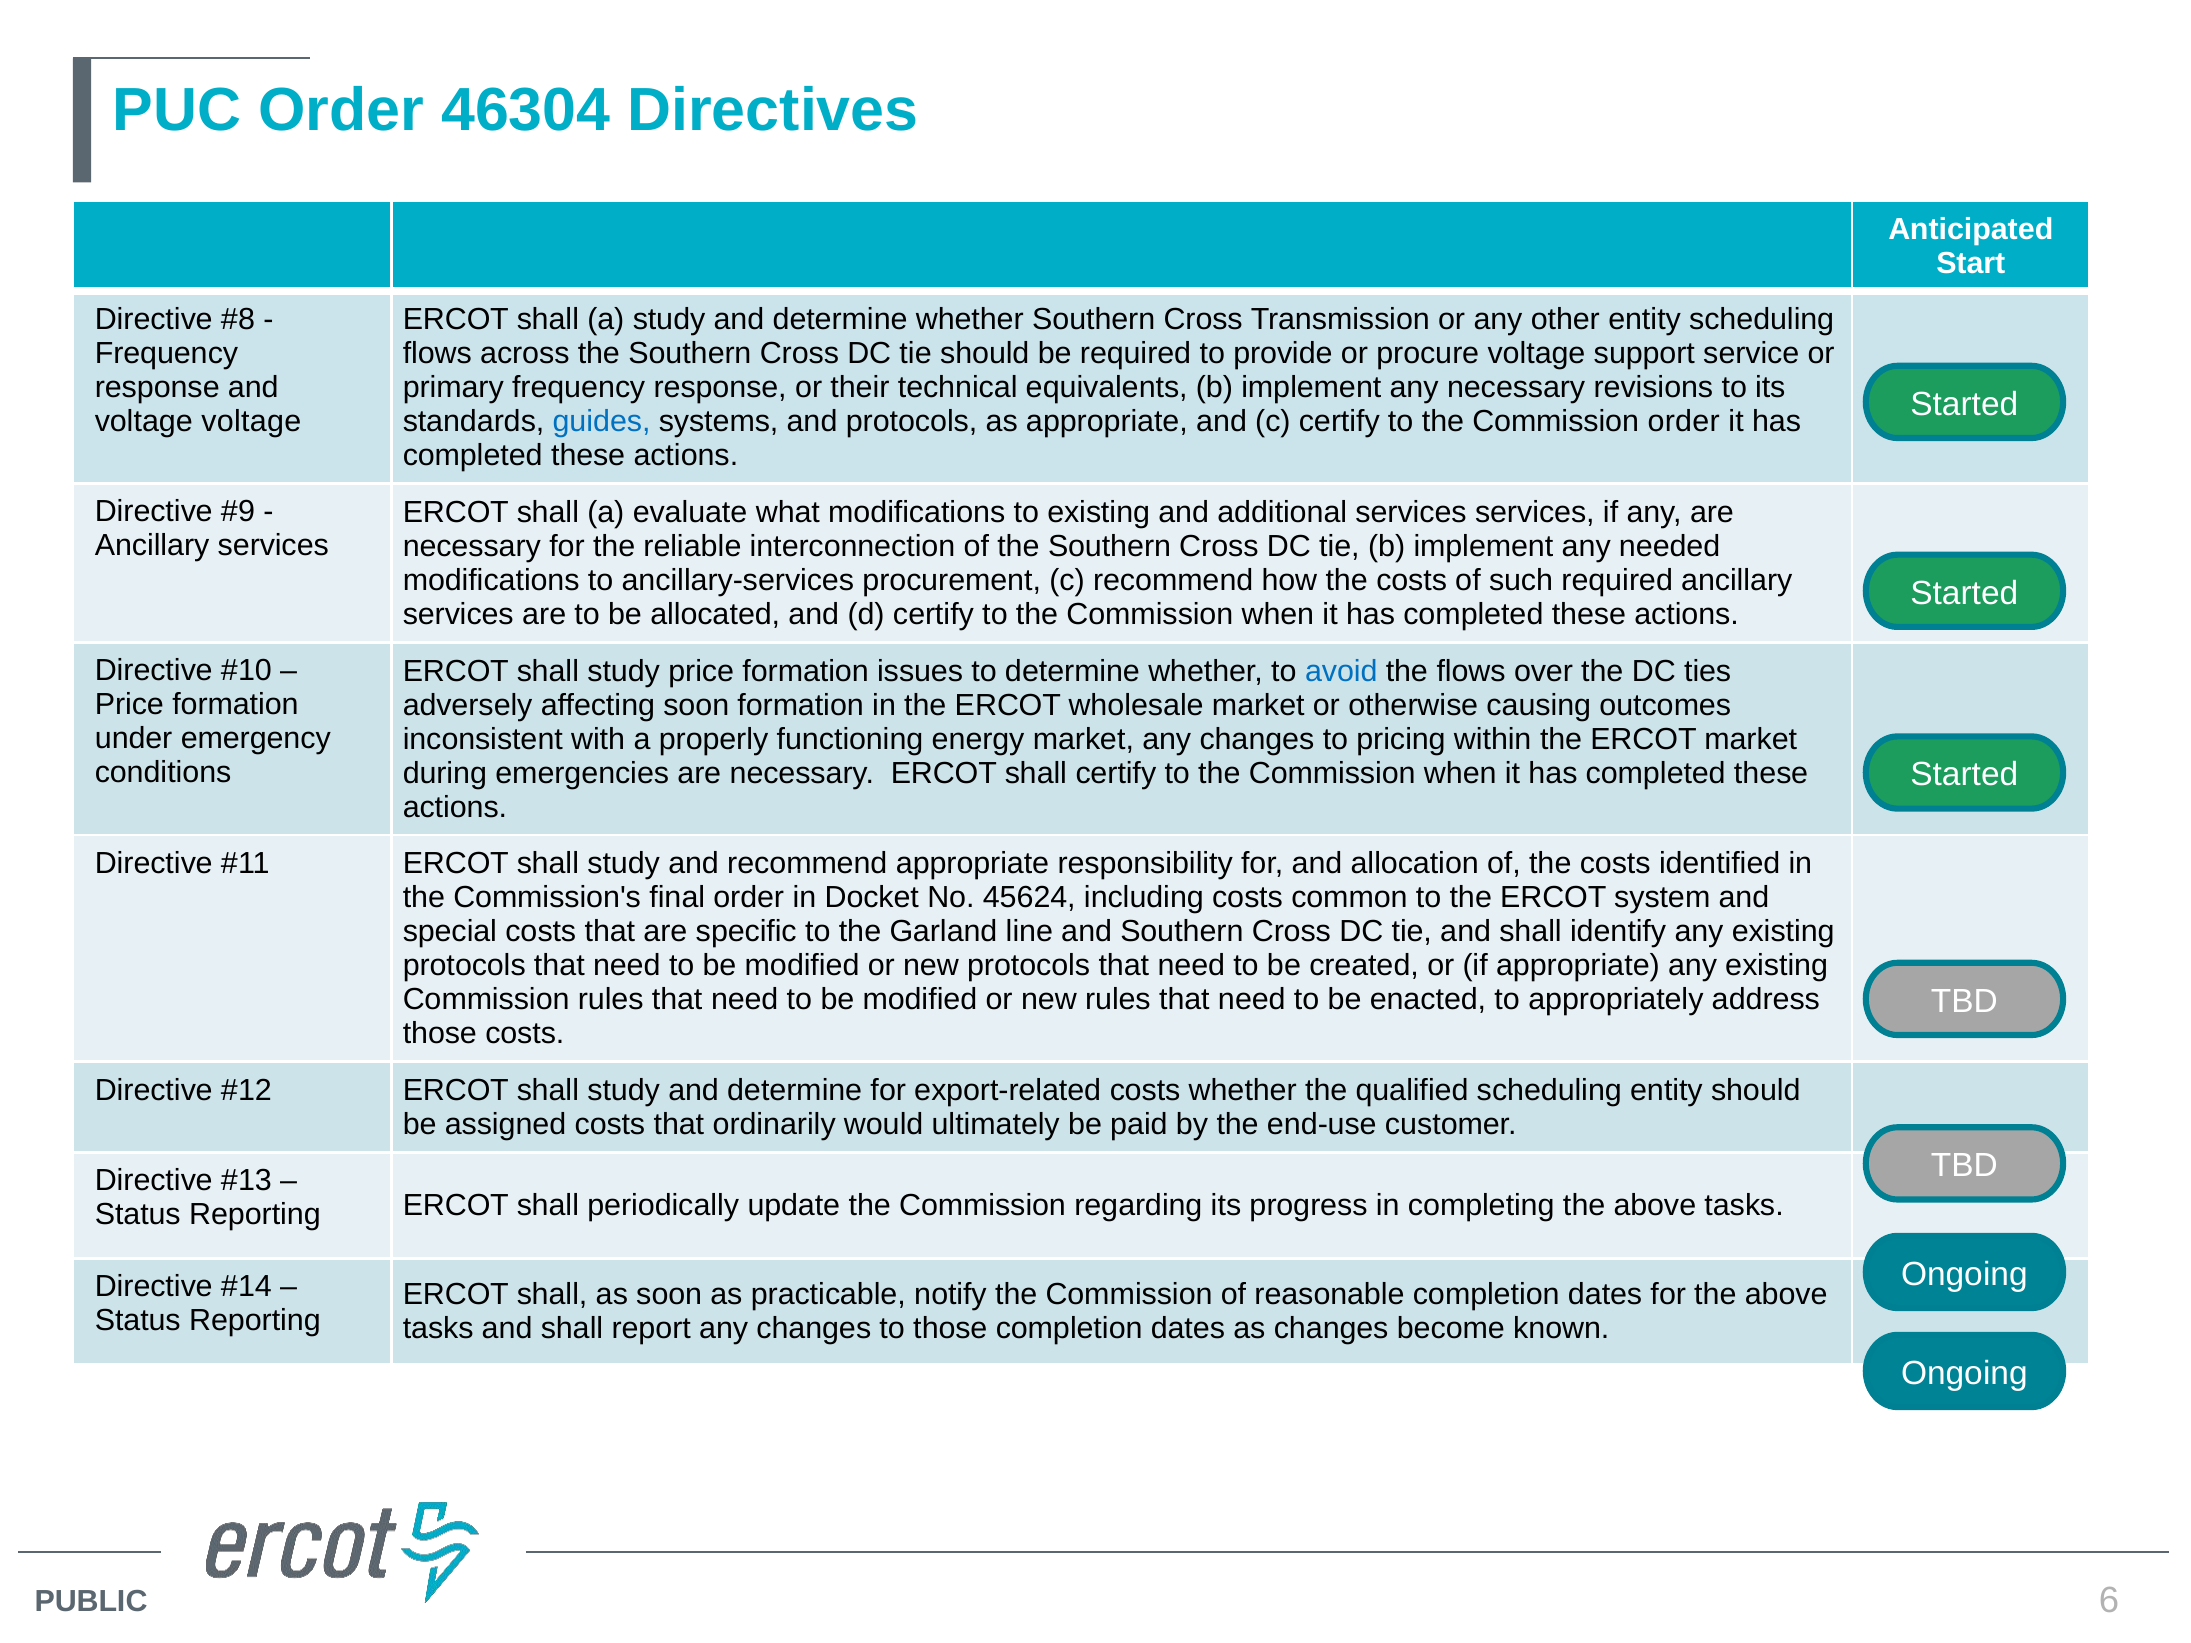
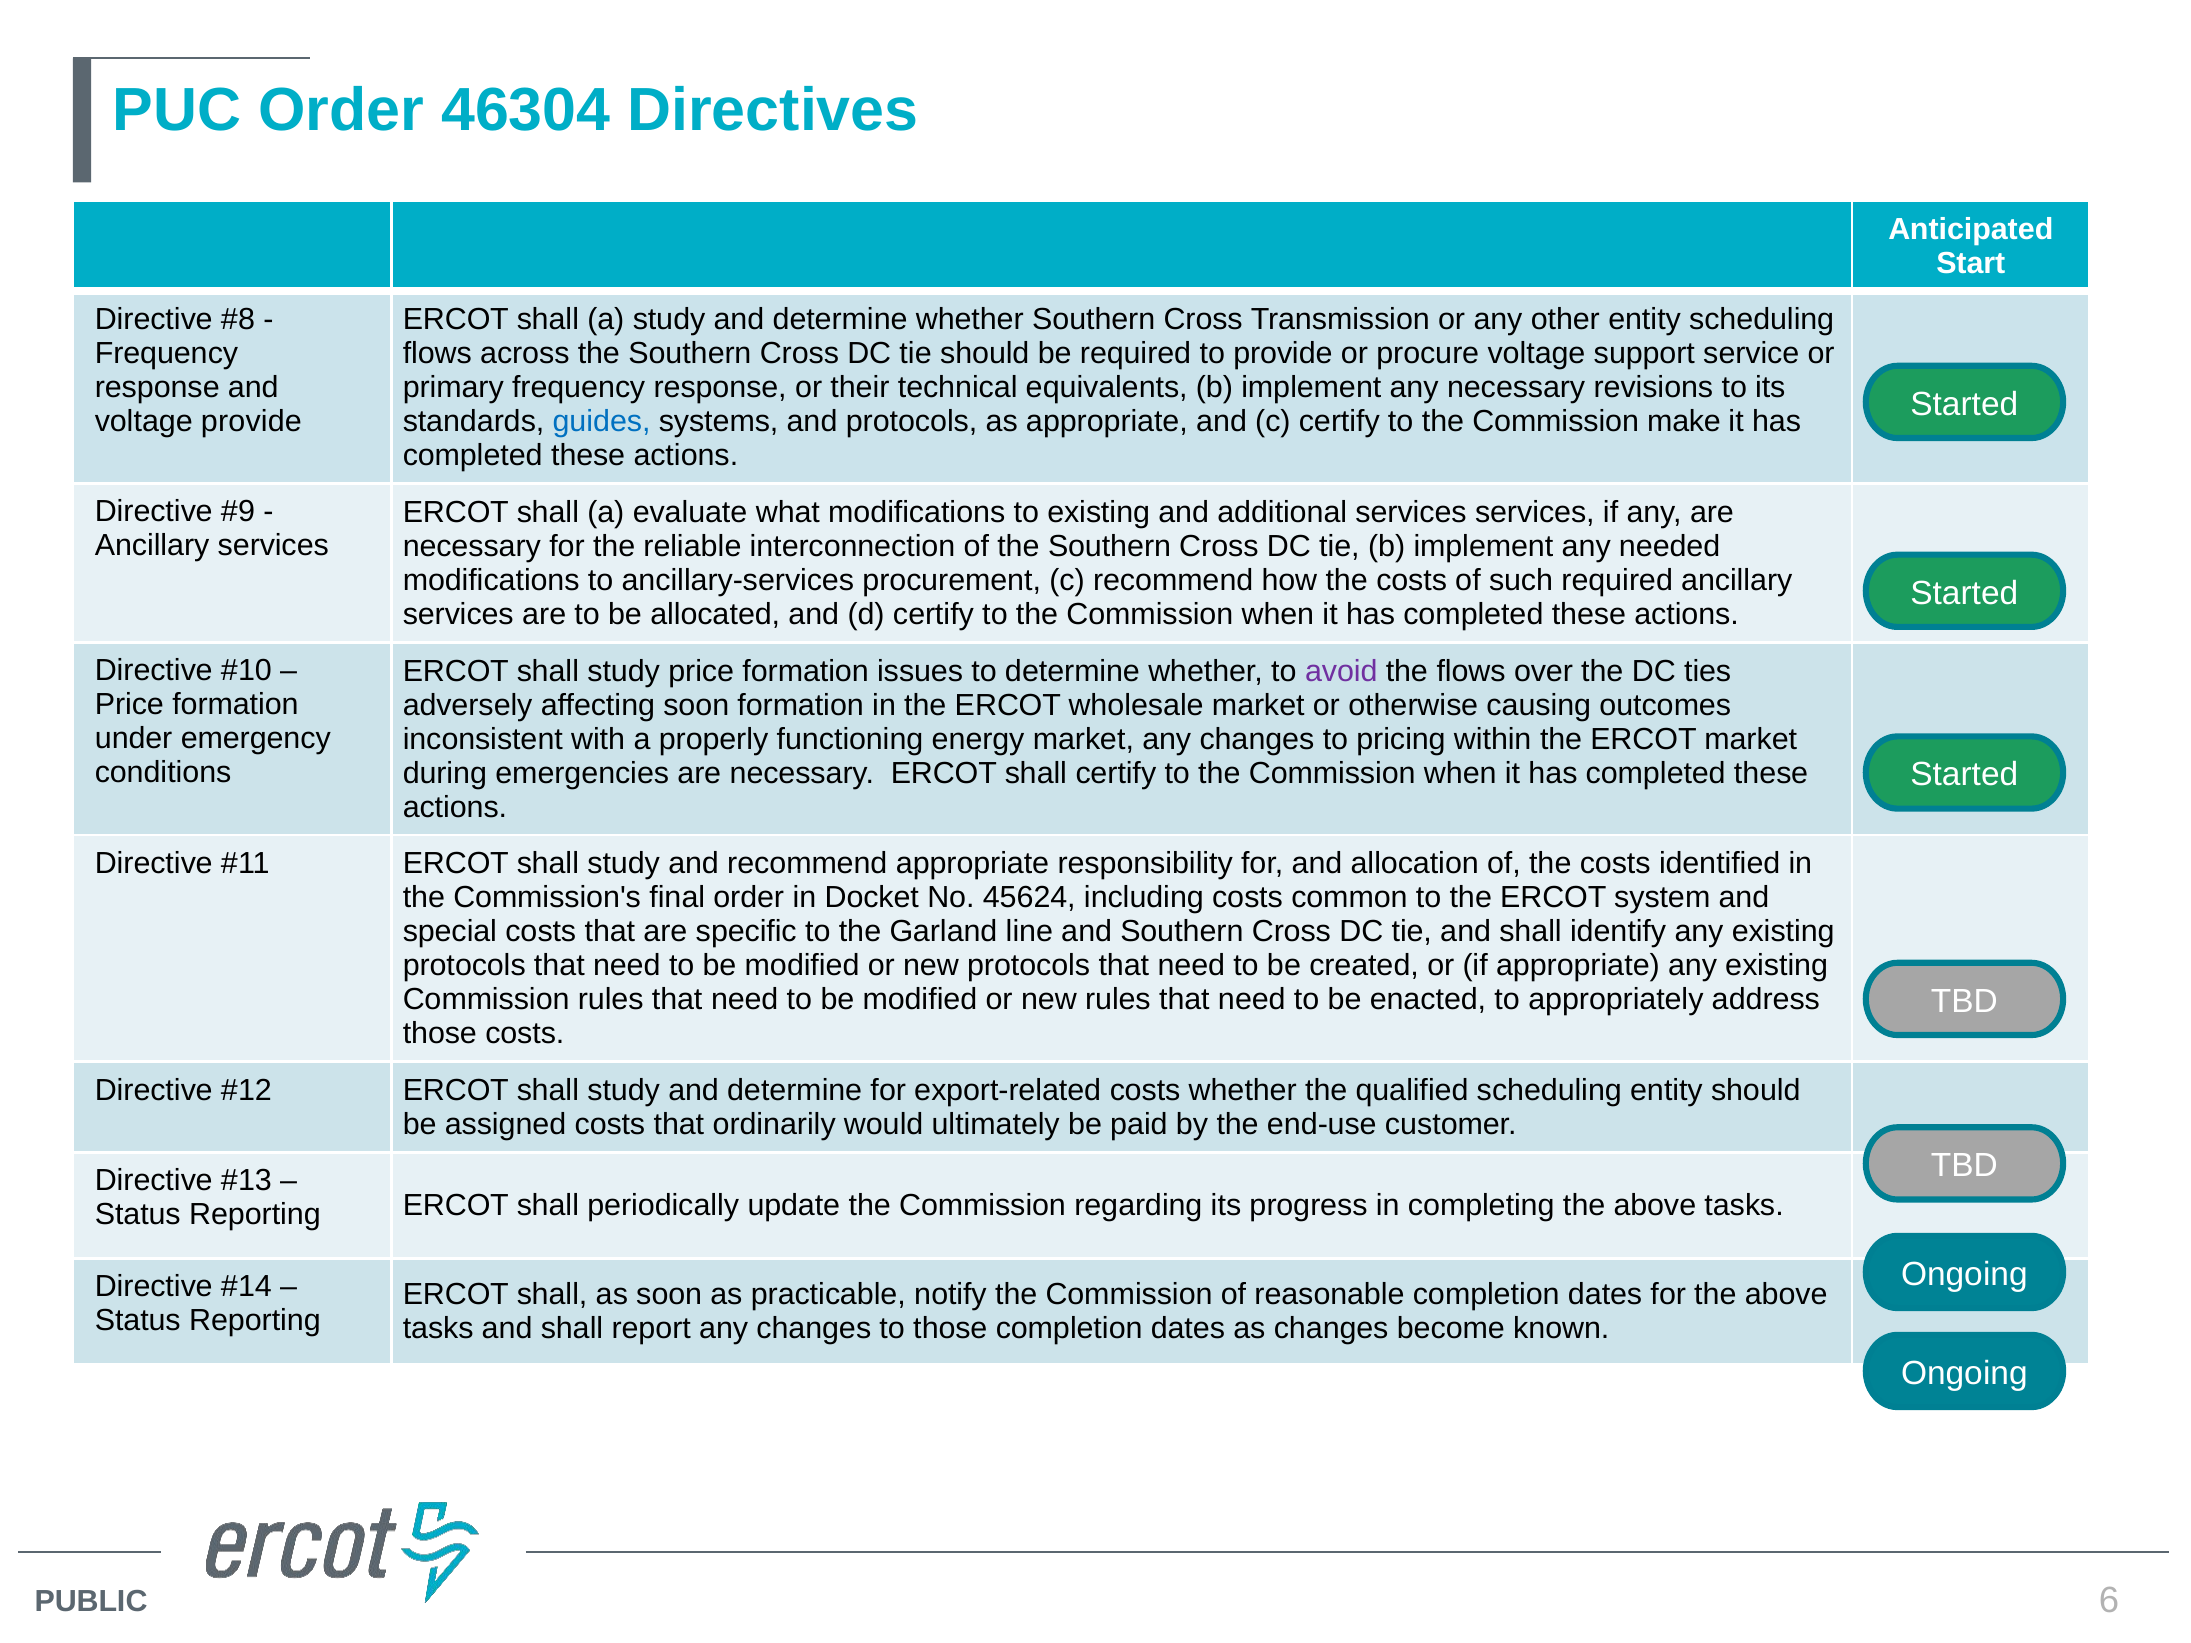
voltage voltage: voltage -> provide (251, 421)
Commission order: order -> make (1684, 422)
avoid colour: blue -> purple (1341, 671)
